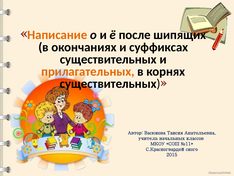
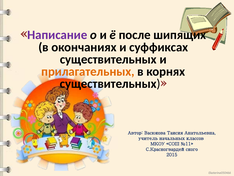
Написание colour: orange -> purple (57, 35)
